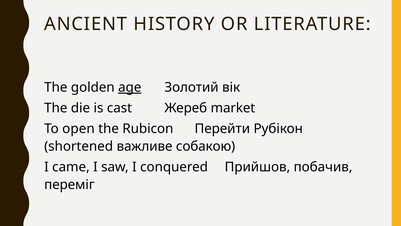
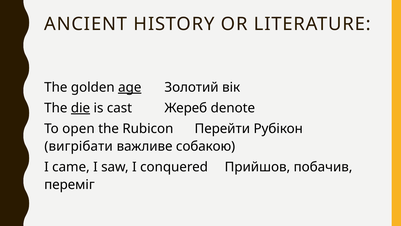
die underline: none -> present (80, 108)
market: market -> denote (233, 108)
shortened: shortened -> вигрібати (79, 146)
